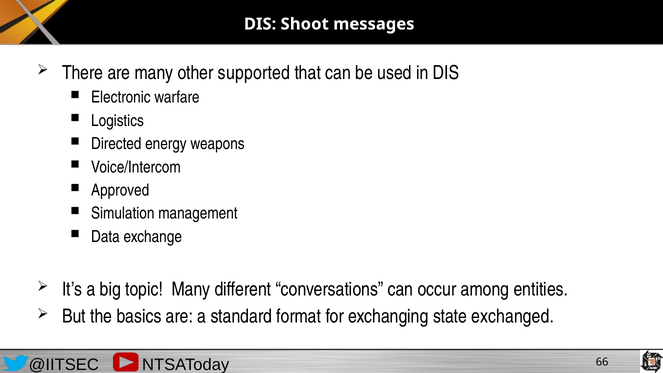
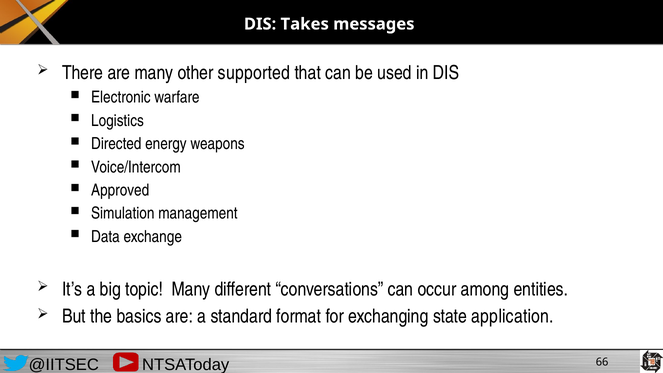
Shoot: Shoot -> Takes (305, 24)
exchanged: exchanged -> application (513, 316)
